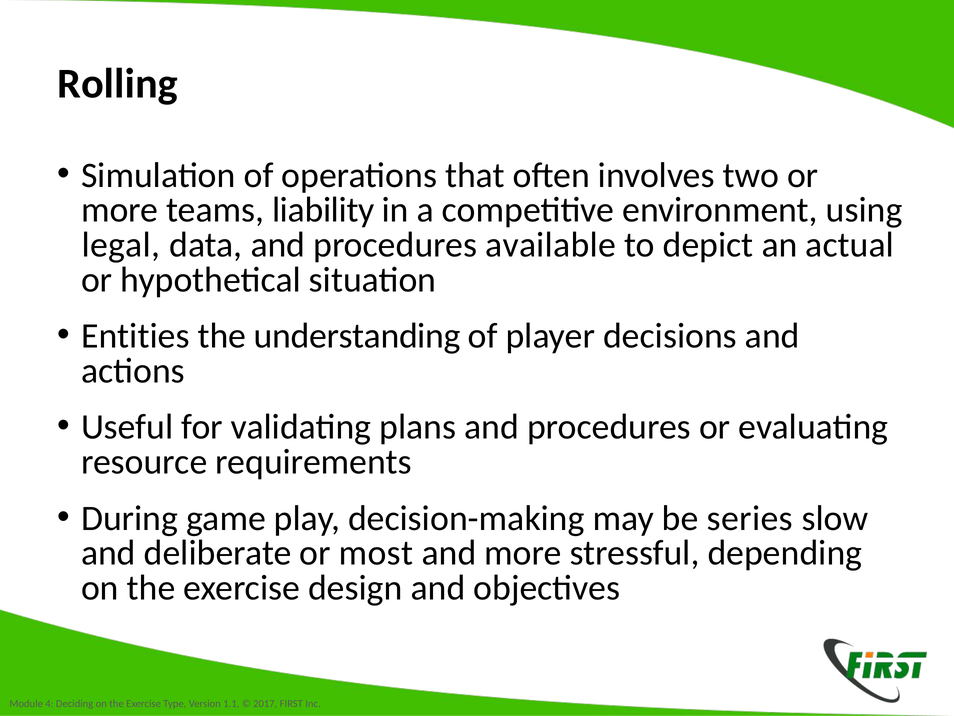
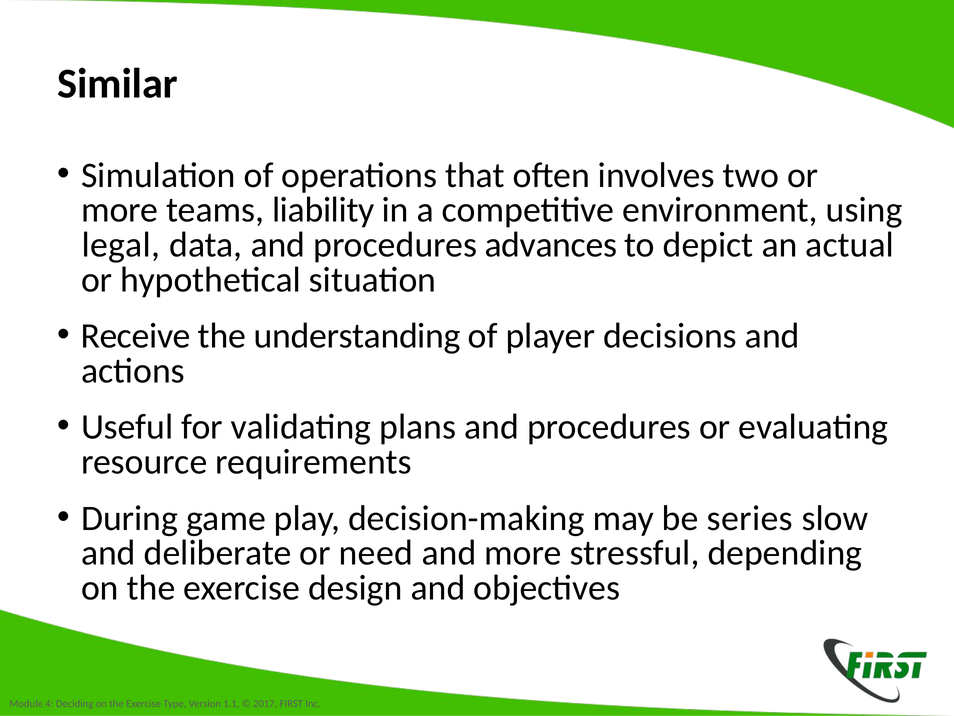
Rolling: Rolling -> Similar (118, 84)
available: available -> advances (551, 245)
Entities: Entities -> Receive (136, 336)
most: most -> need (376, 553)
